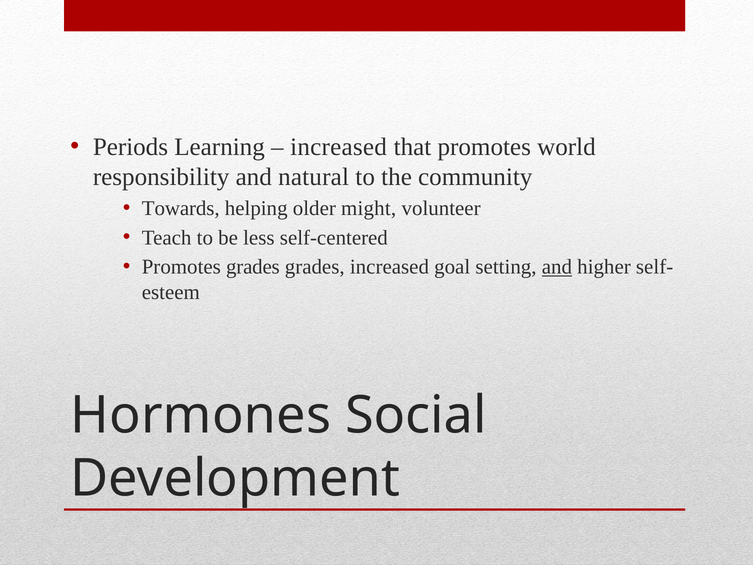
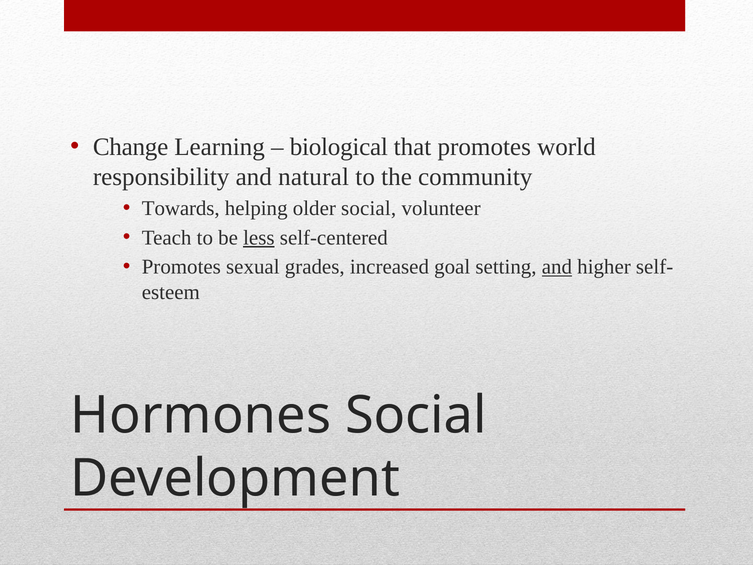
Periods: Periods -> Change (131, 147)
increased: increased -> biological (339, 147)
older might: might -> social (369, 208)
less underline: none -> present (259, 238)
Promotes grades: grades -> sexual (253, 267)
